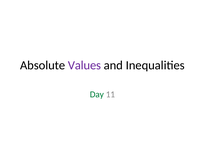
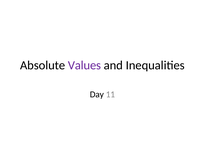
Day colour: green -> black (97, 94)
